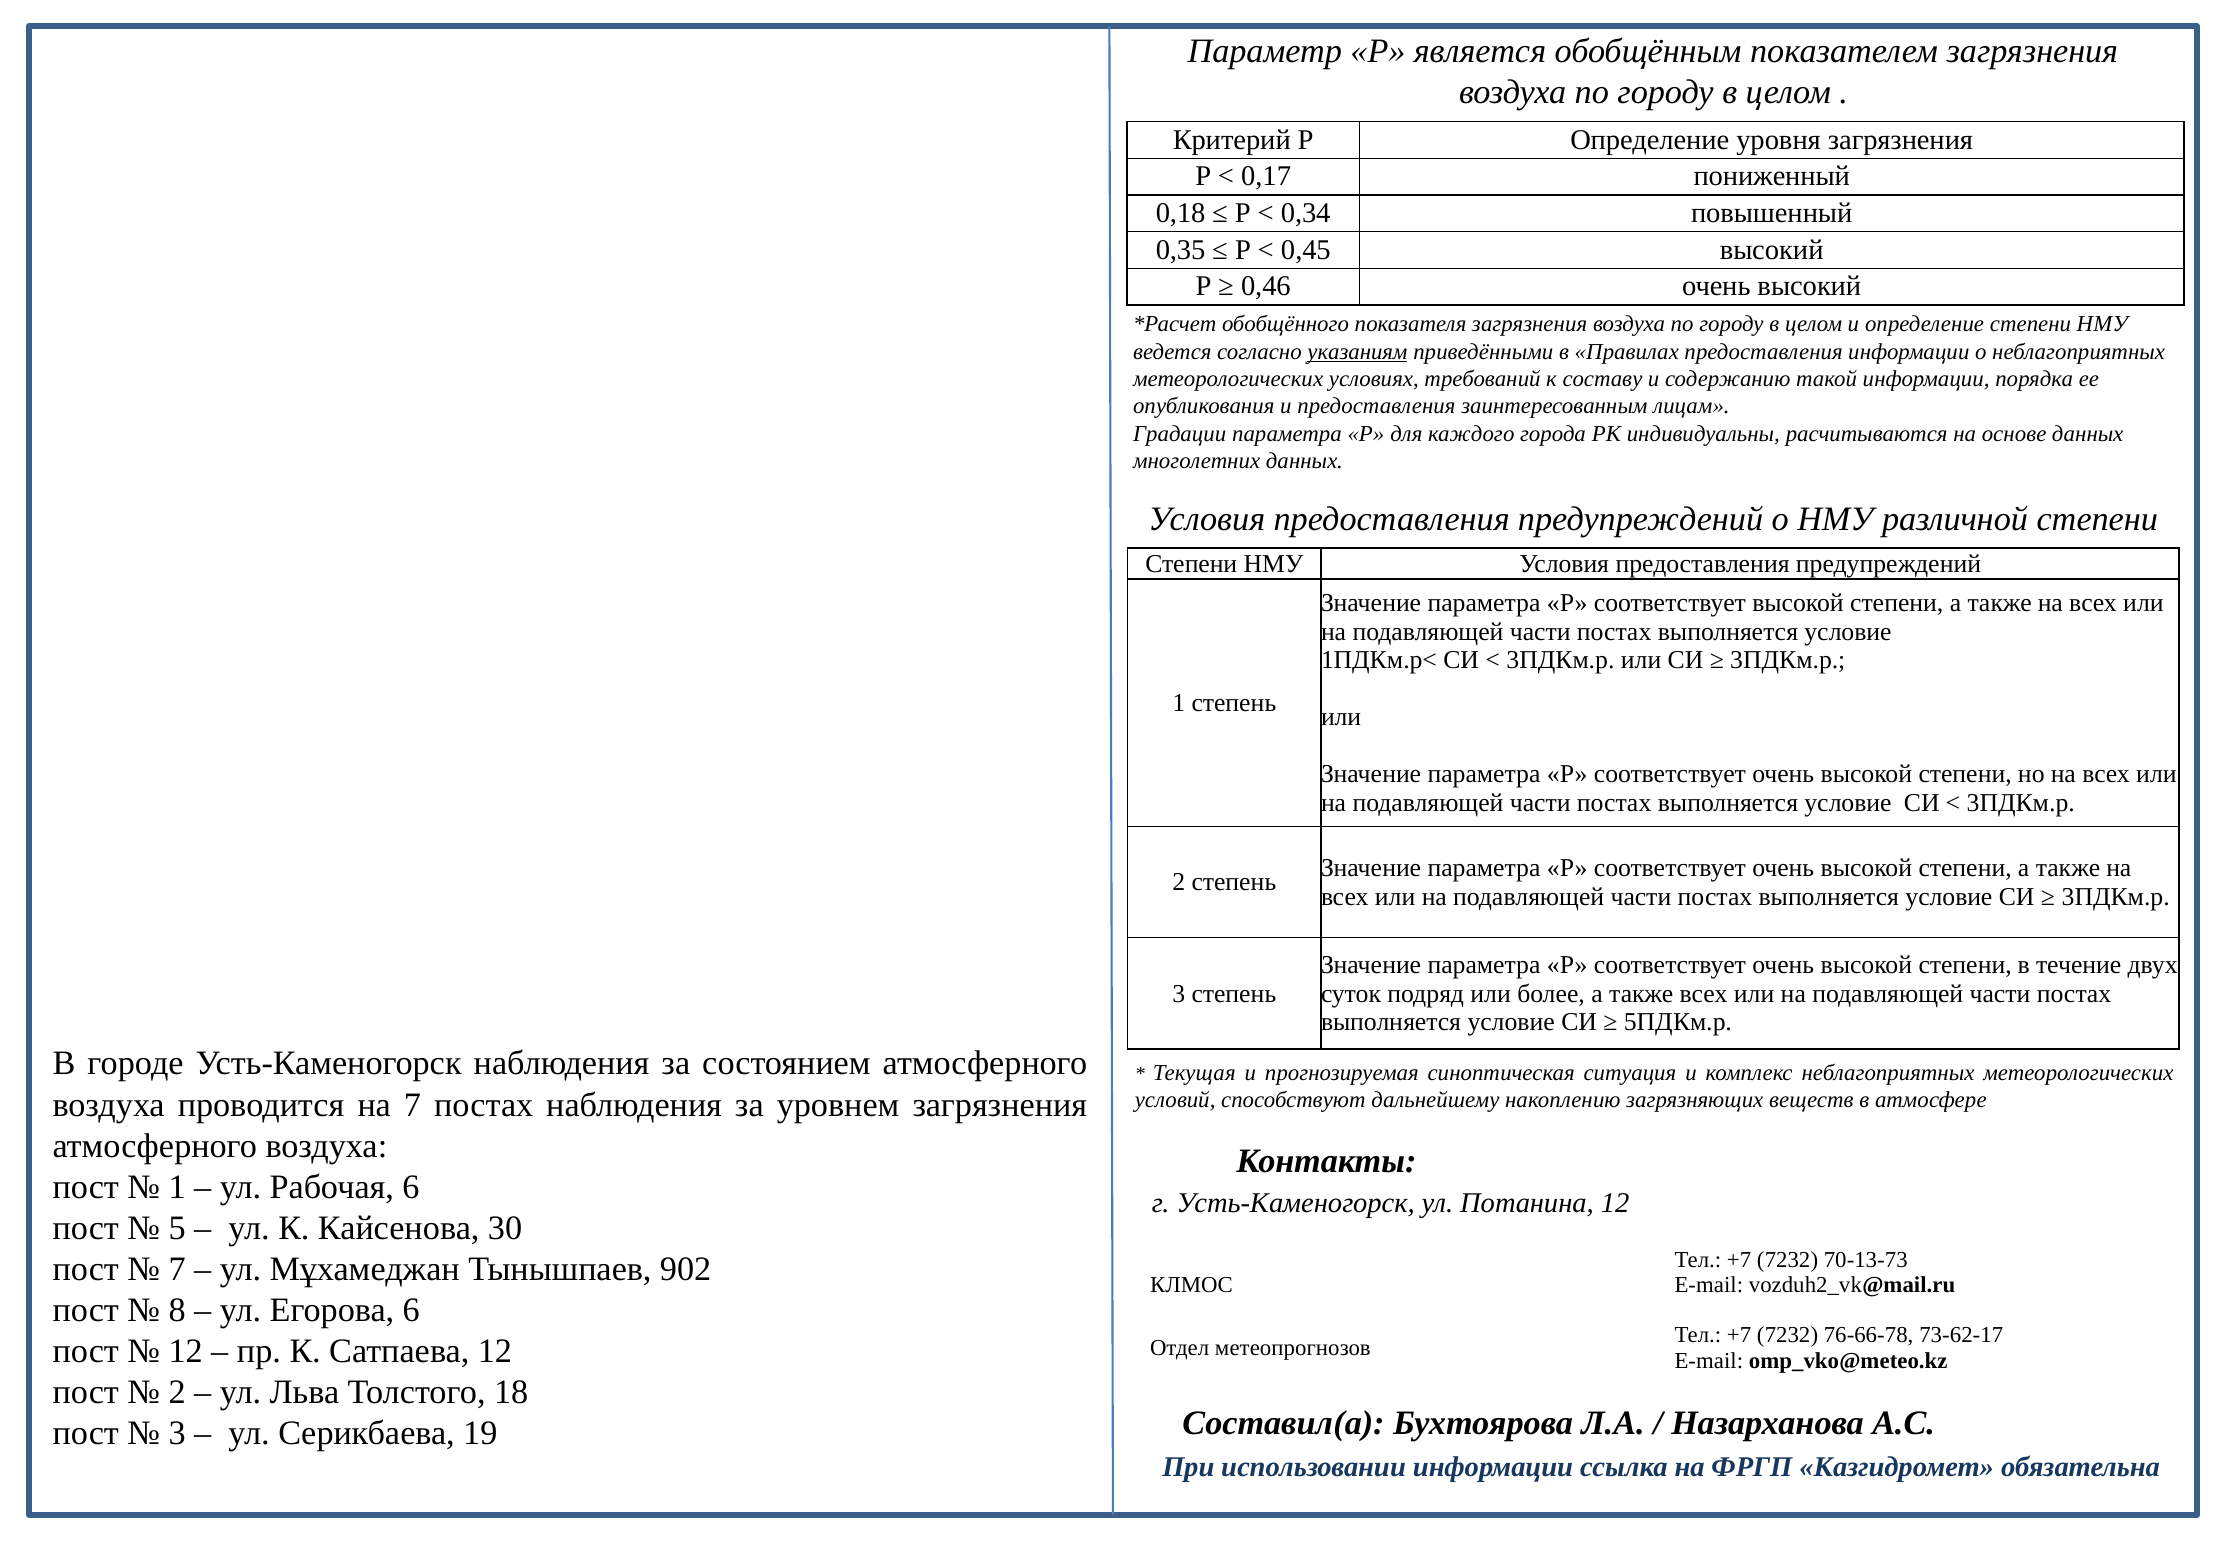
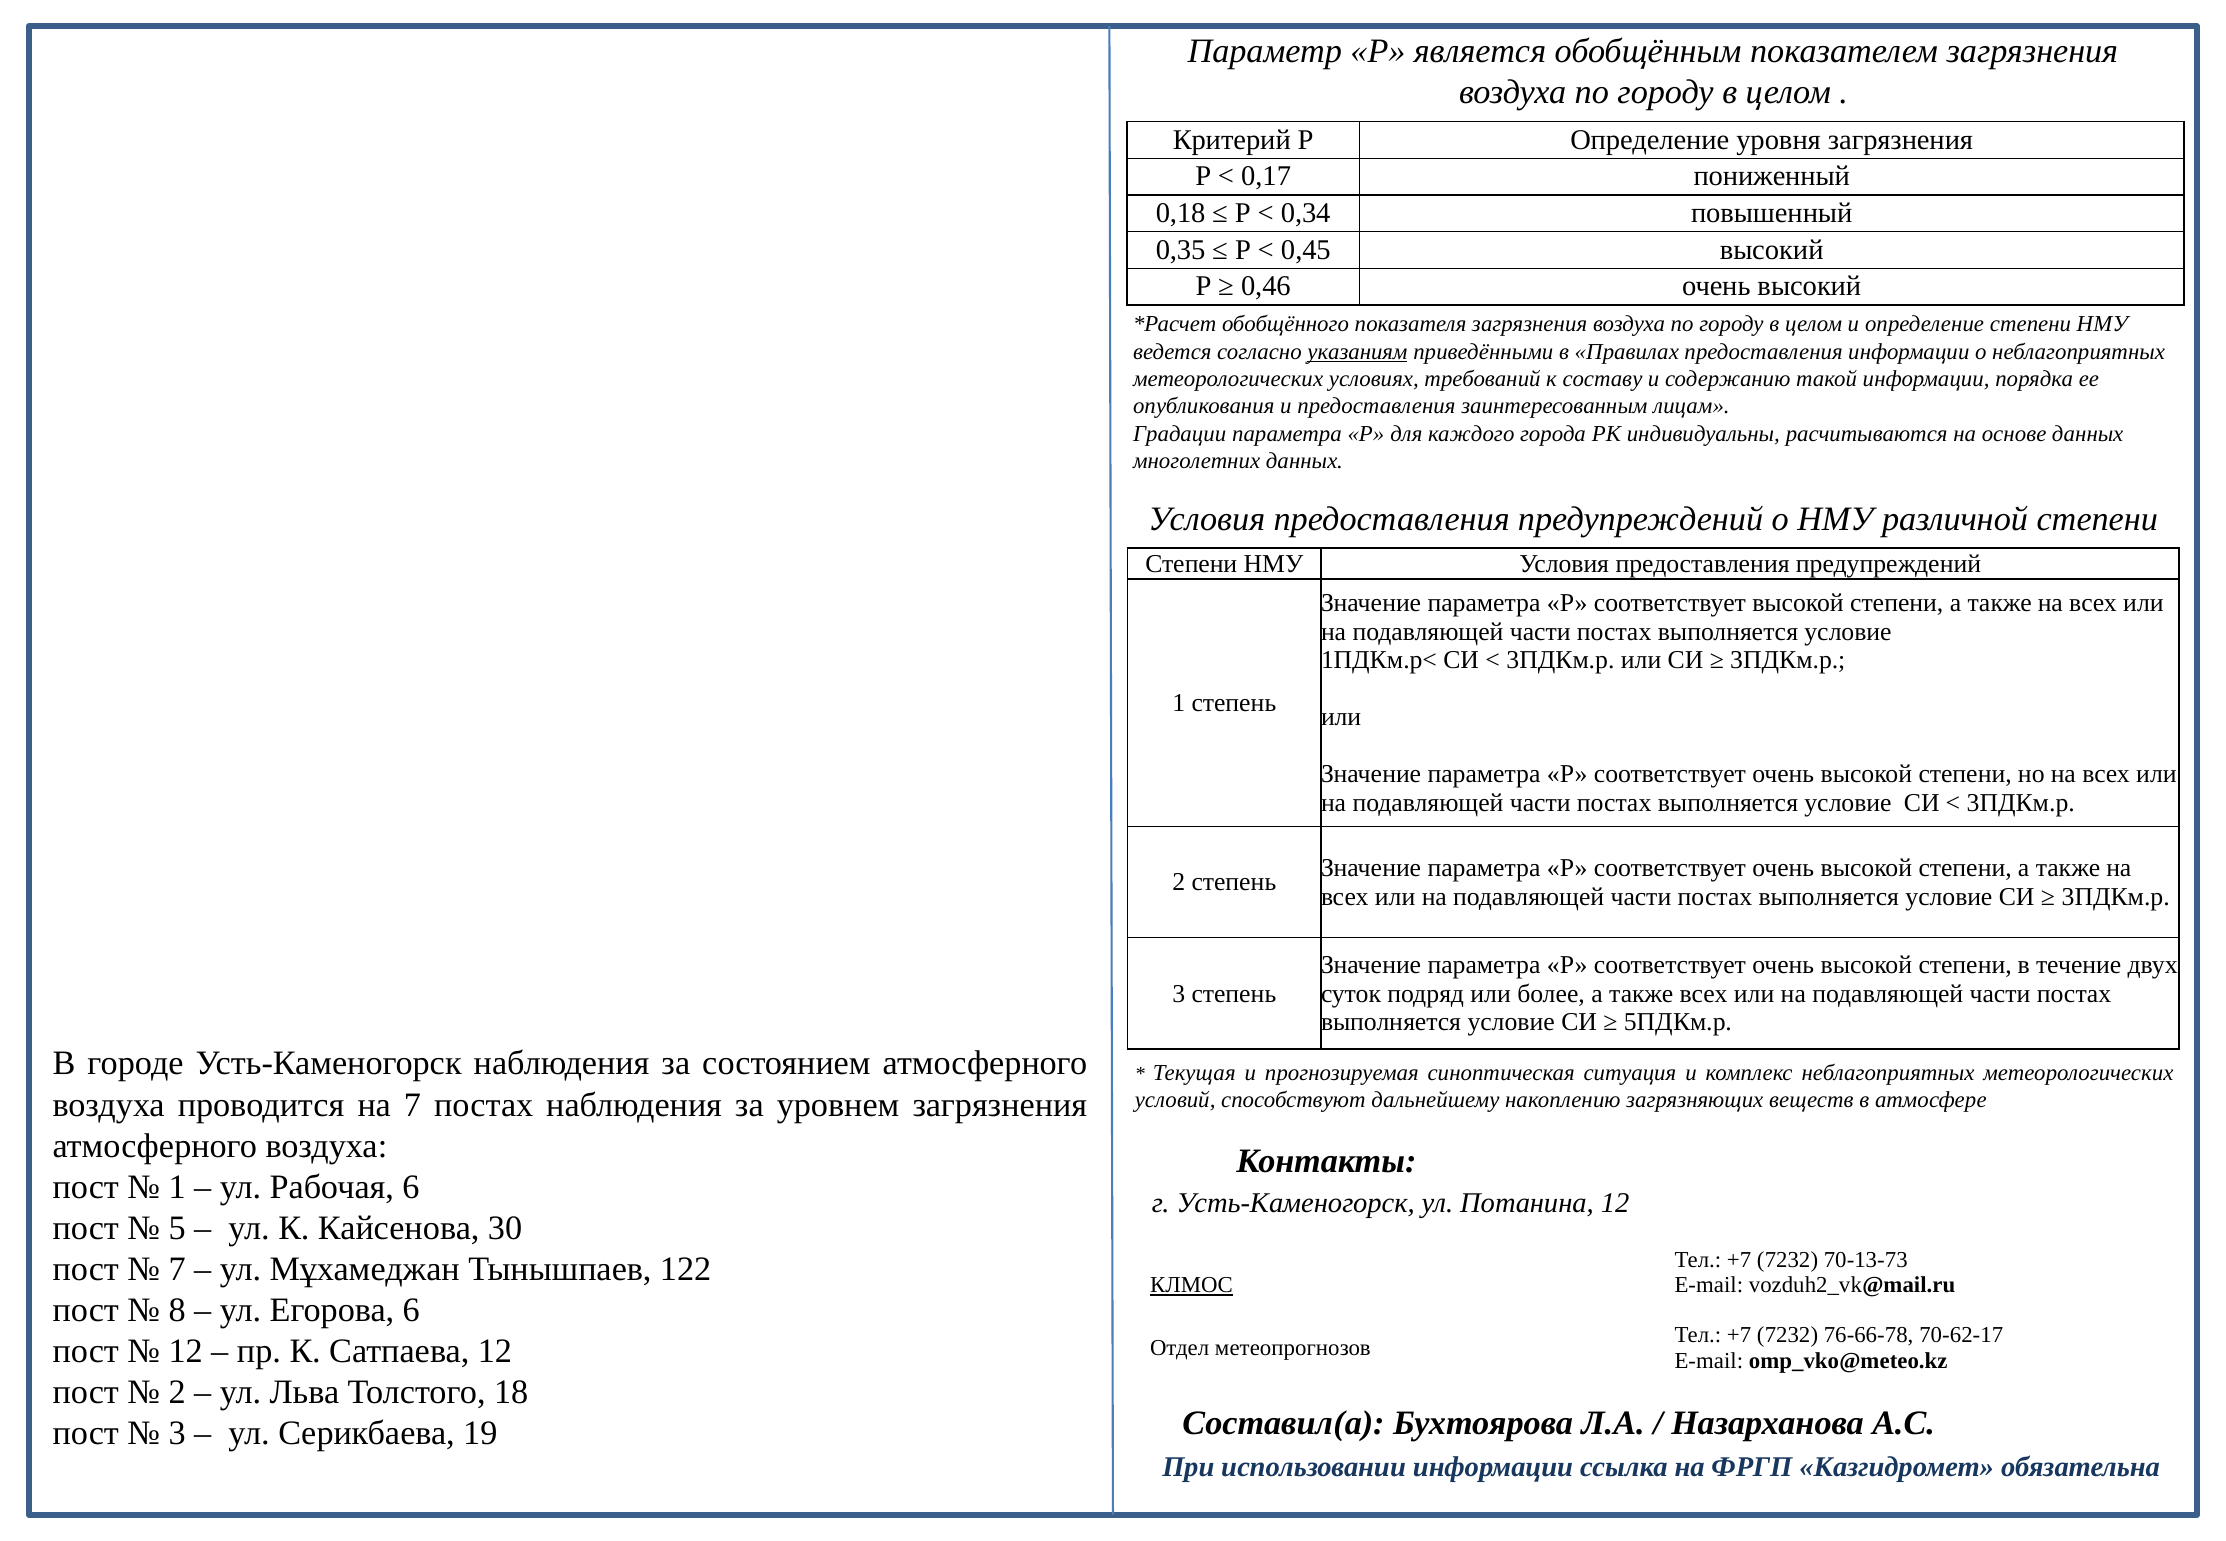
902: 902 -> 122 (686, 1269)
КЛМОС underline: none -> present (1192, 1285)
73-62-17: 73-62-17 -> 70-62-17 (1961, 1335)
